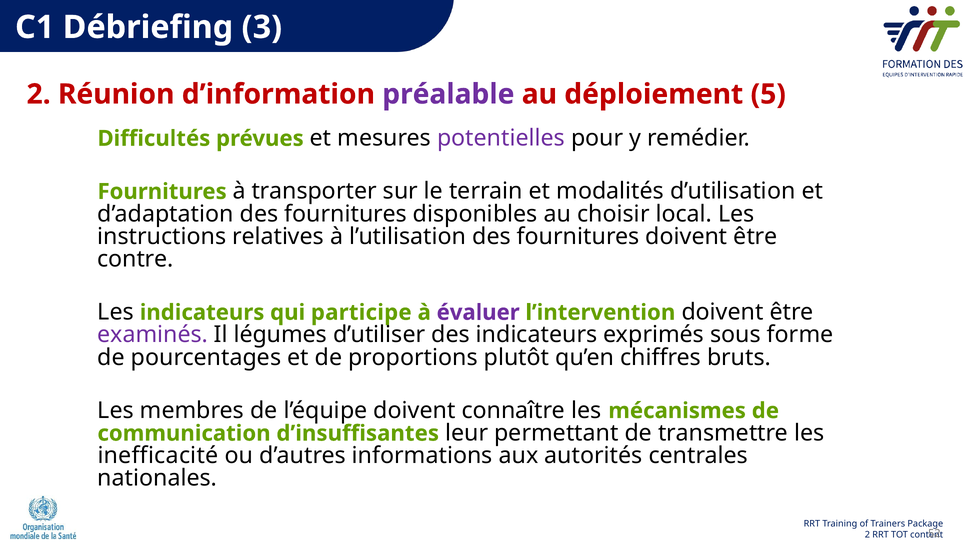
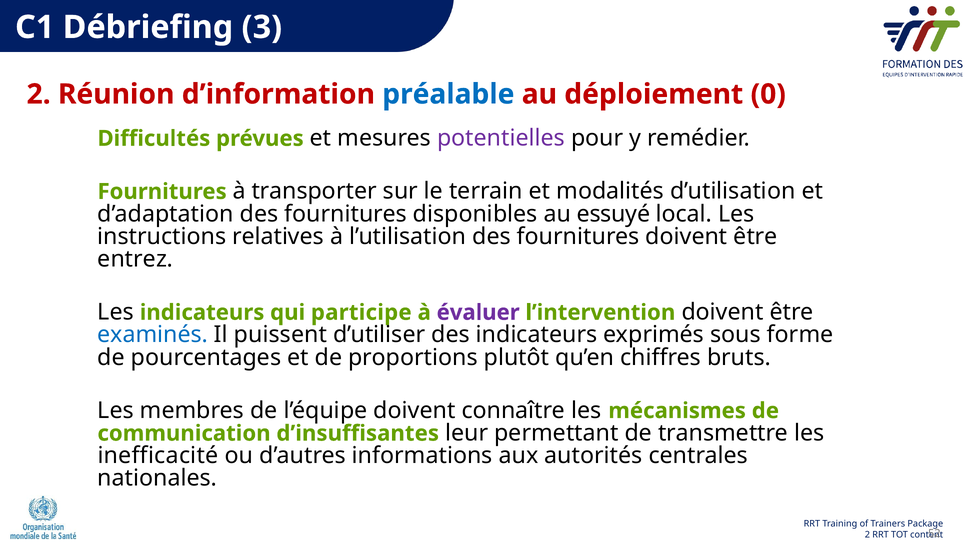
préalable colour: purple -> blue (448, 94)
5: 5 -> 0 (768, 94)
choisir: choisir -> essuyé (613, 214)
contre: contre -> entrez (135, 259)
examinés colour: purple -> blue (153, 335)
légumes: légumes -> puissent (280, 335)
